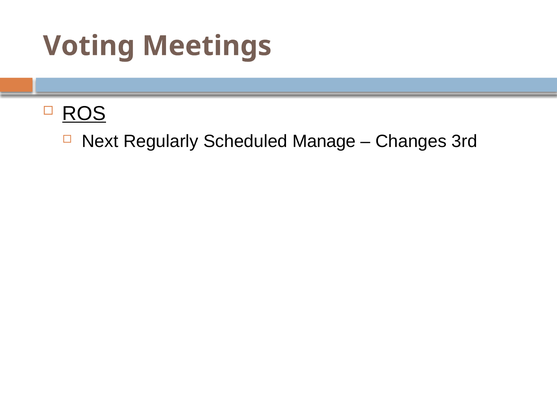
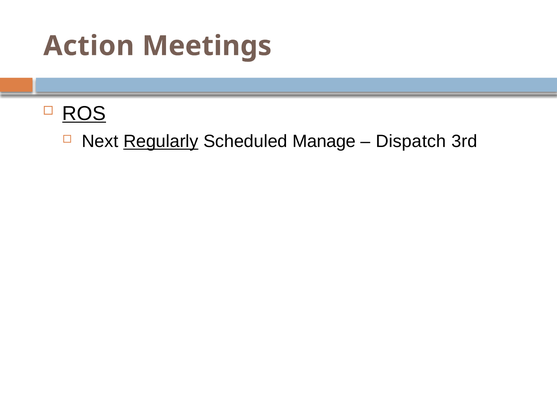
Voting: Voting -> Action (89, 46)
Regularly underline: none -> present (161, 142)
Changes: Changes -> Dispatch (411, 142)
